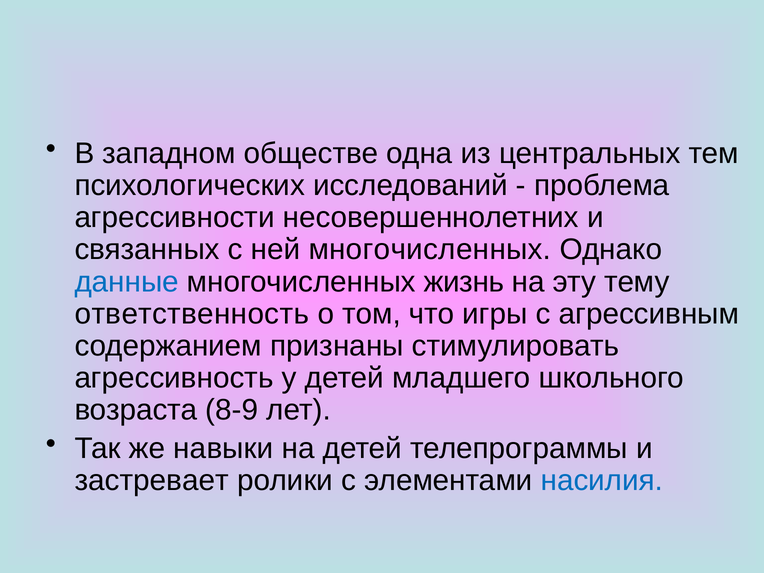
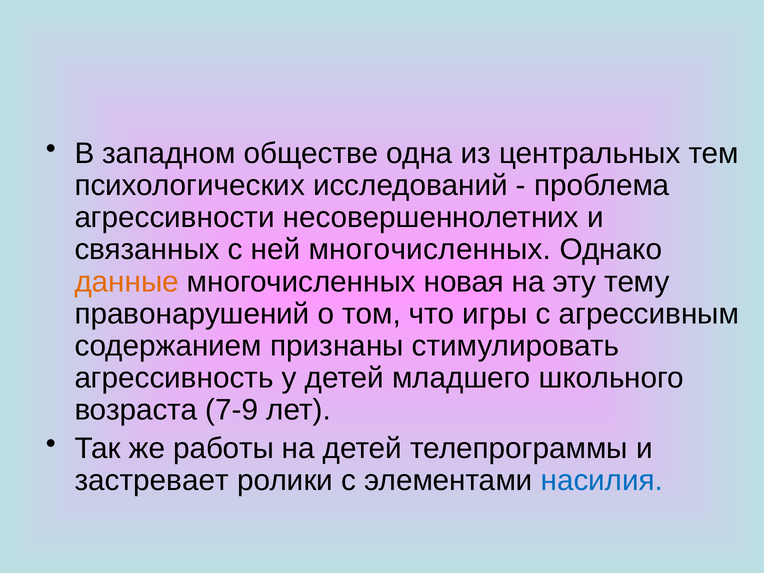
данные colour: blue -> orange (127, 282)
жизнь: жизнь -> новая (464, 282)
ответственность: ответственность -> правонарушений (192, 314)
8-9: 8-9 -> 7-9 (232, 410)
навыки: навыки -> работы (224, 448)
